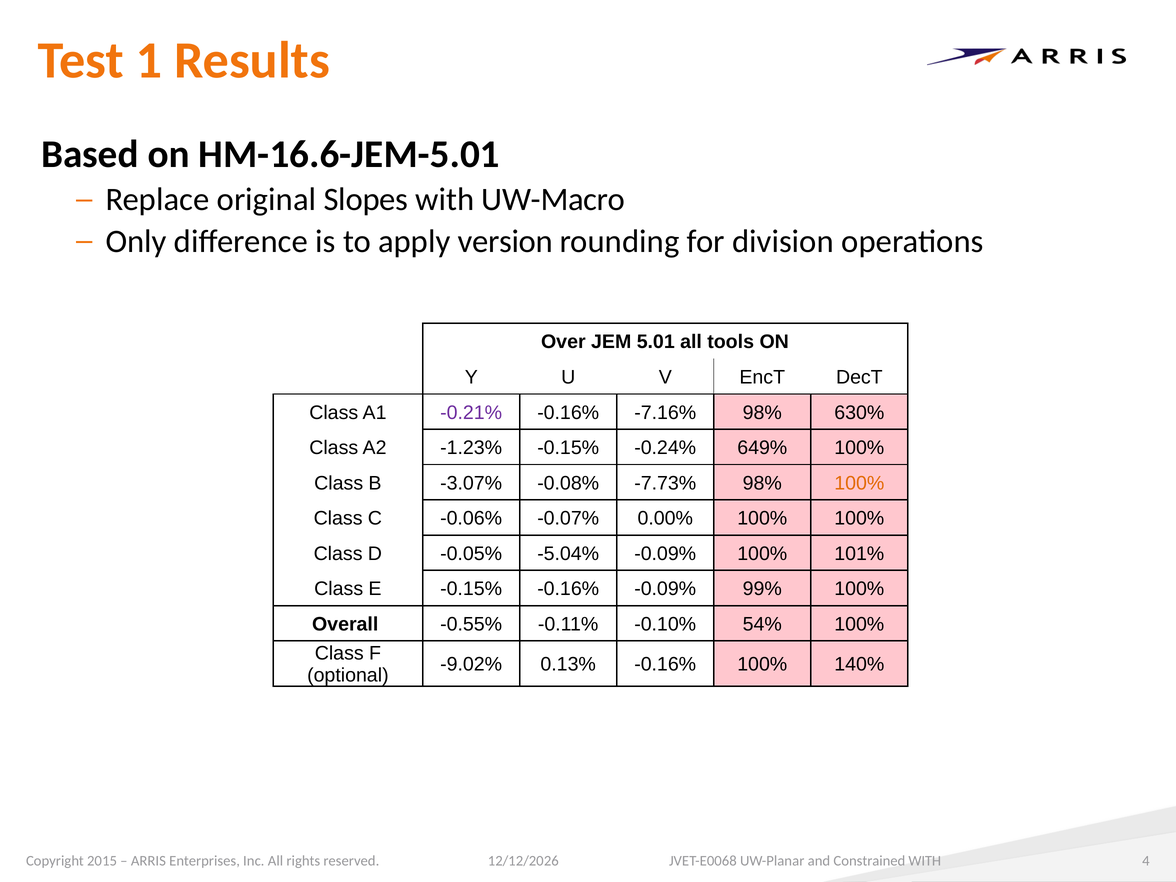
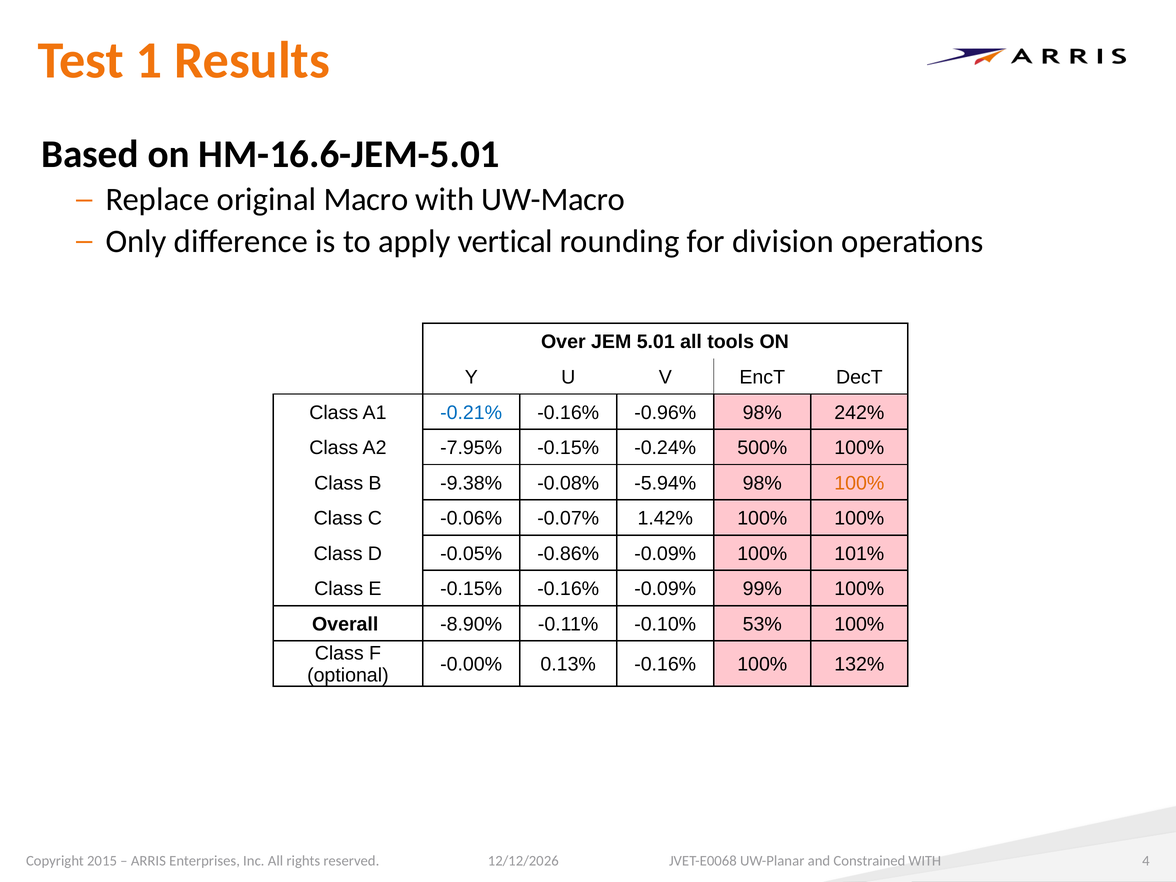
Slopes: Slopes -> Macro (366, 200)
version: version -> vertical (505, 241)
-0.21% colour: purple -> blue (471, 413)
-7.16%: -7.16% -> -0.96% (665, 413)
630%: 630% -> 242% (859, 413)
-1.23%: -1.23% -> -7.95% (471, 448)
649%: 649% -> 500% (762, 448)
-3.07%: -3.07% -> -9.38% (471, 483)
-7.73%: -7.73% -> -5.94% (665, 483)
0.00%: 0.00% -> 1.42% (665, 518)
-5.04%: -5.04% -> -0.86% (568, 554)
-0.55%: -0.55% -> -8.90% (471, 624)
54%: 54% -> 53% (762, 624)
-9.02%: -9.02% -> -0.00% (471, 664)
140%: 140% -> 132% (859, 664)
